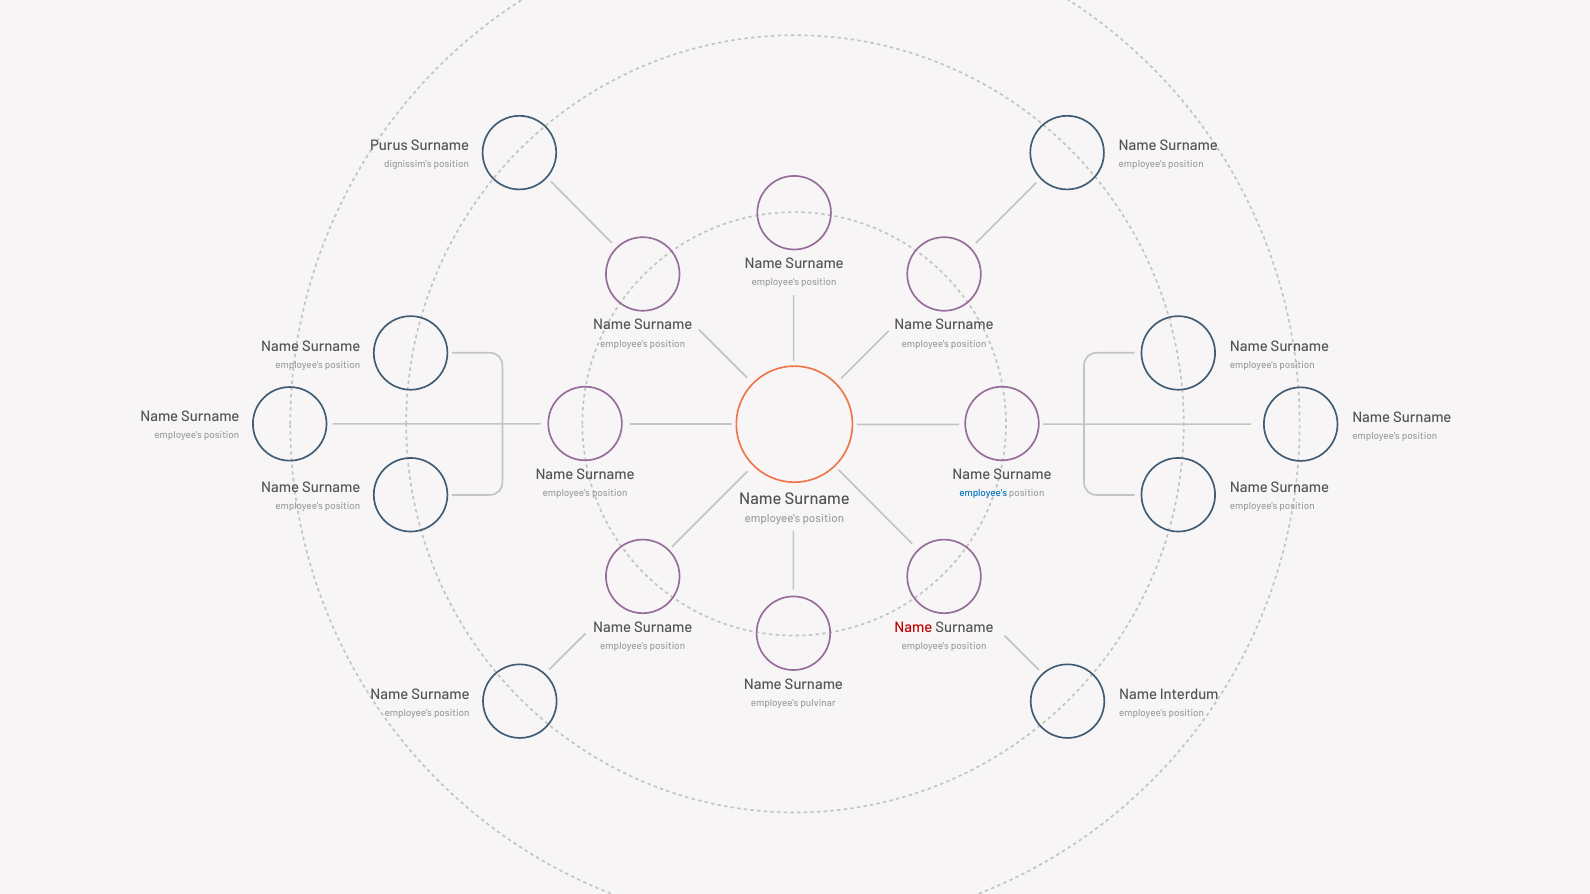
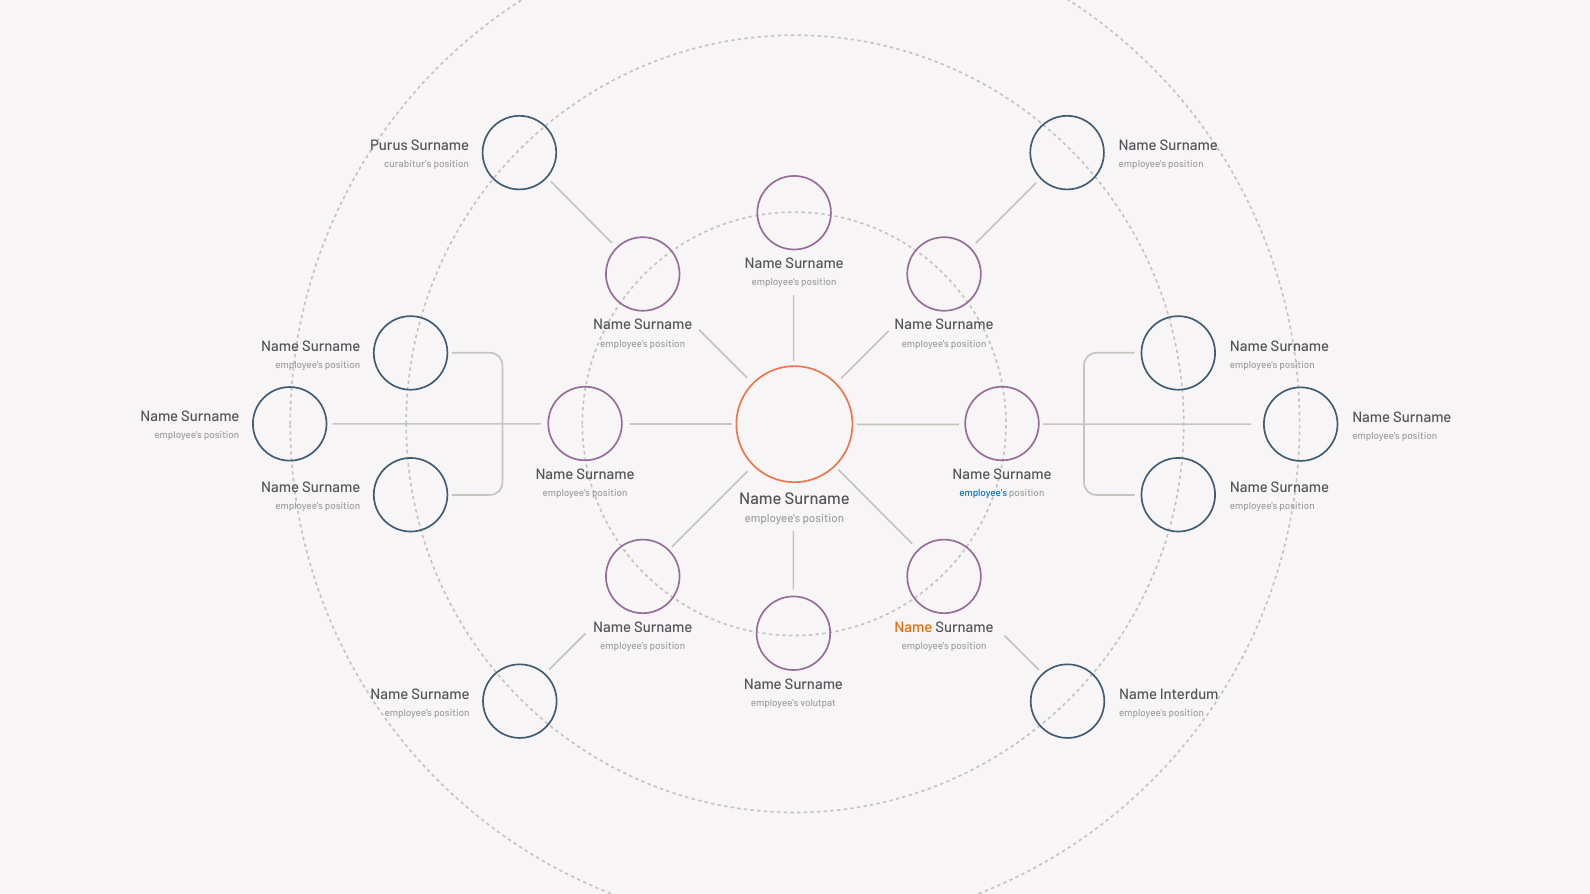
dignissim's: dignissim's -> curabitur's (408, 165)
Name colour: red -> orange (913, 628)
pulvinar: pulvinar -> volutpat (818, 703)
